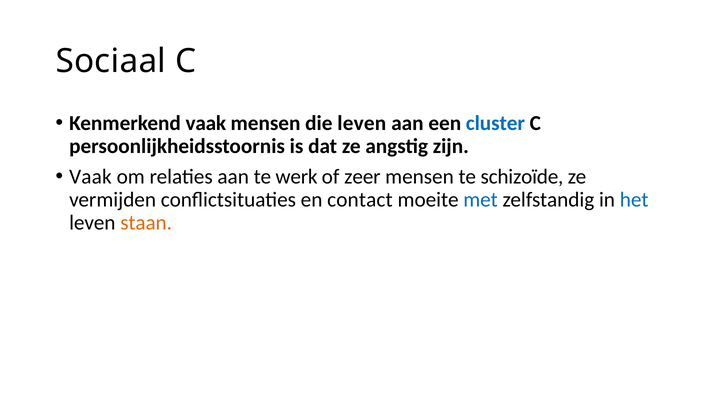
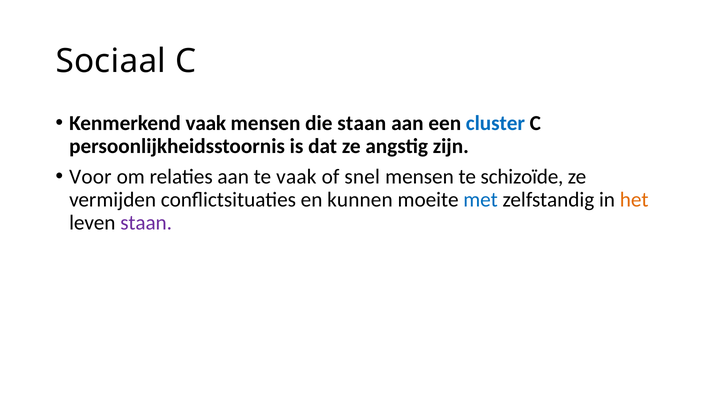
die leven: leven -> staan (362, 123)
Vaak: Vaak -> Voor (90, 177)
te werk: werk -> vaak (296, 177)
zeer: zeer -> snel (362, 177)
contact: contact -> kunnen (360, 199)
het colour: blue -> orange (634, 199)
staan colour: orange -> purple (146, 222)
